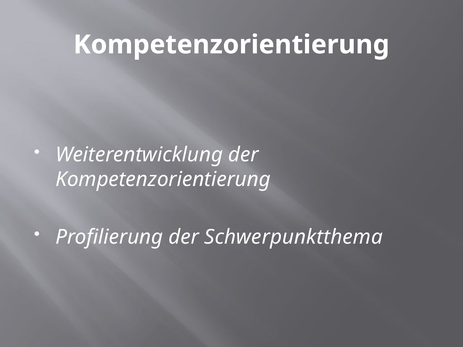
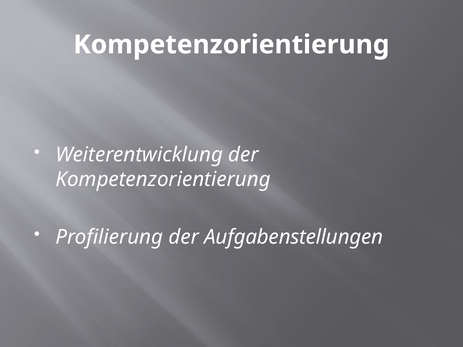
Schwerpunktthema: Schwerpunktthema -> Aufgabenstellungen (294, 237)
